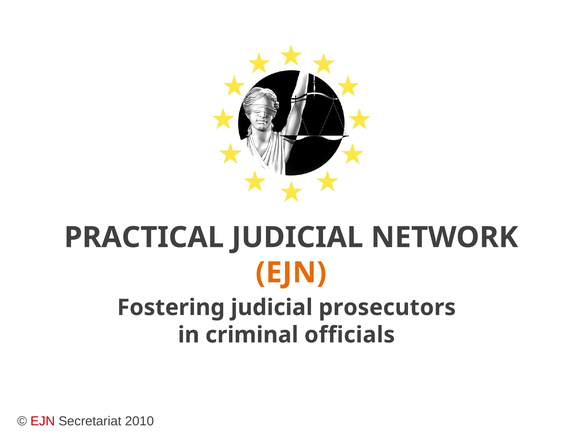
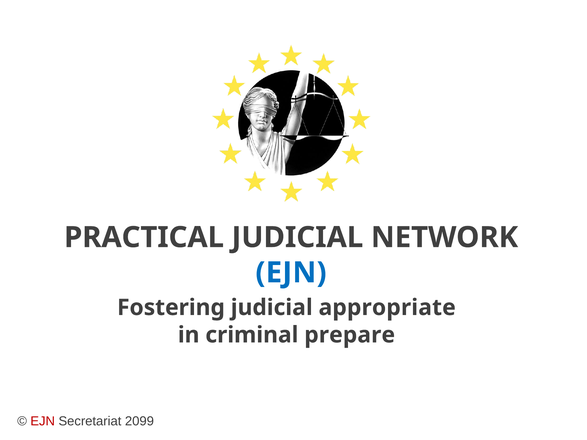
EJN colour: orange -> blue (291, 273)
prosecutors: prosecutors -> appropriate (387, 308)
officials: officials -> prepare (350, 335)
2010: 2010 -> 2099 (139, 421)
